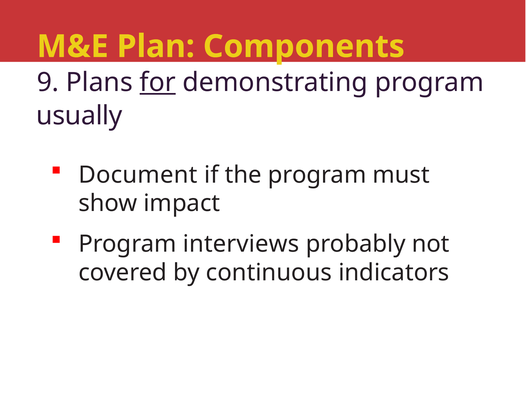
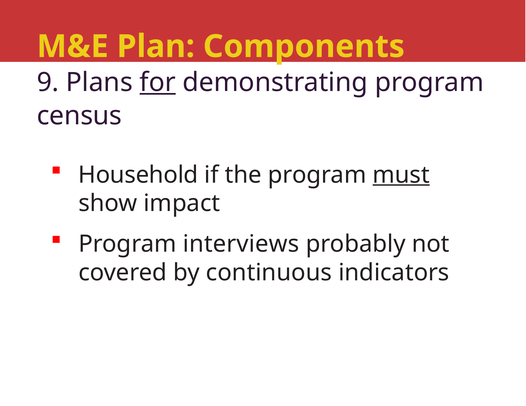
usually: usually -> census (79, 116)
Document: Document -> Household (138, 175)
must underline: none -> present (401, 175)
